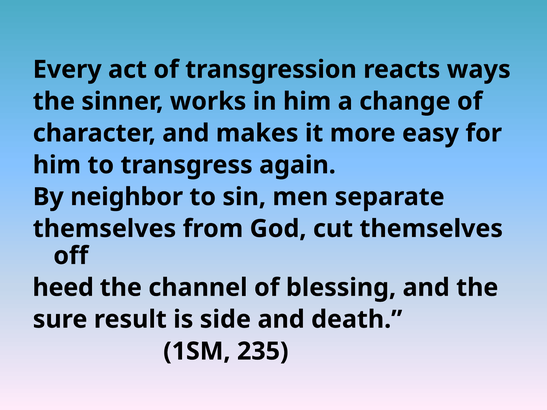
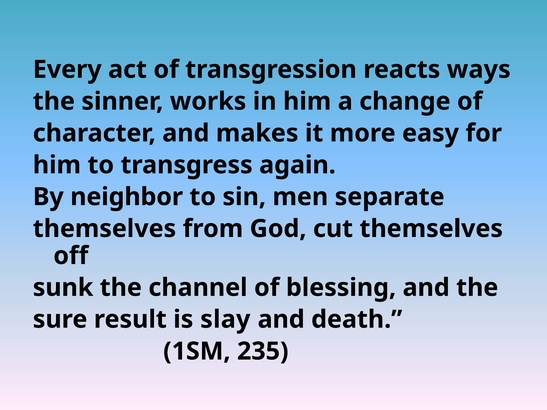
heed: heed -> sunk (63, 288)
side: side -> slay (225, 320)
